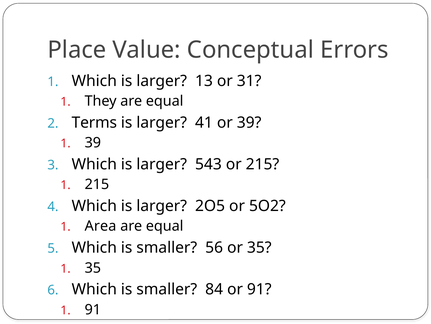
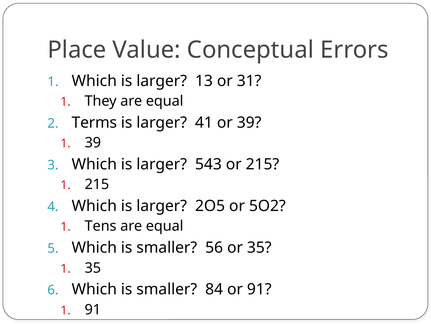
Area: Area -> Tens (101, 226)
